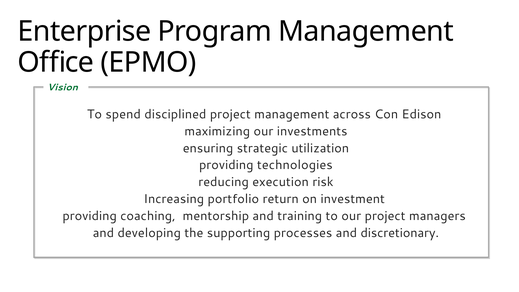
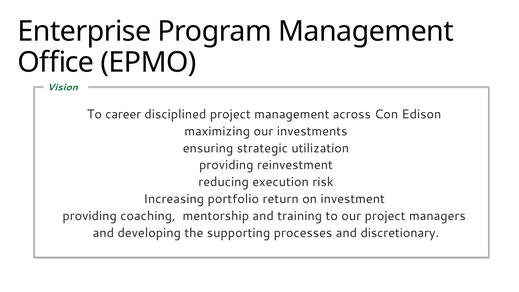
spend: spend -> career (123, 114)
technologies: technologies -> reinvestment (295, 165)
